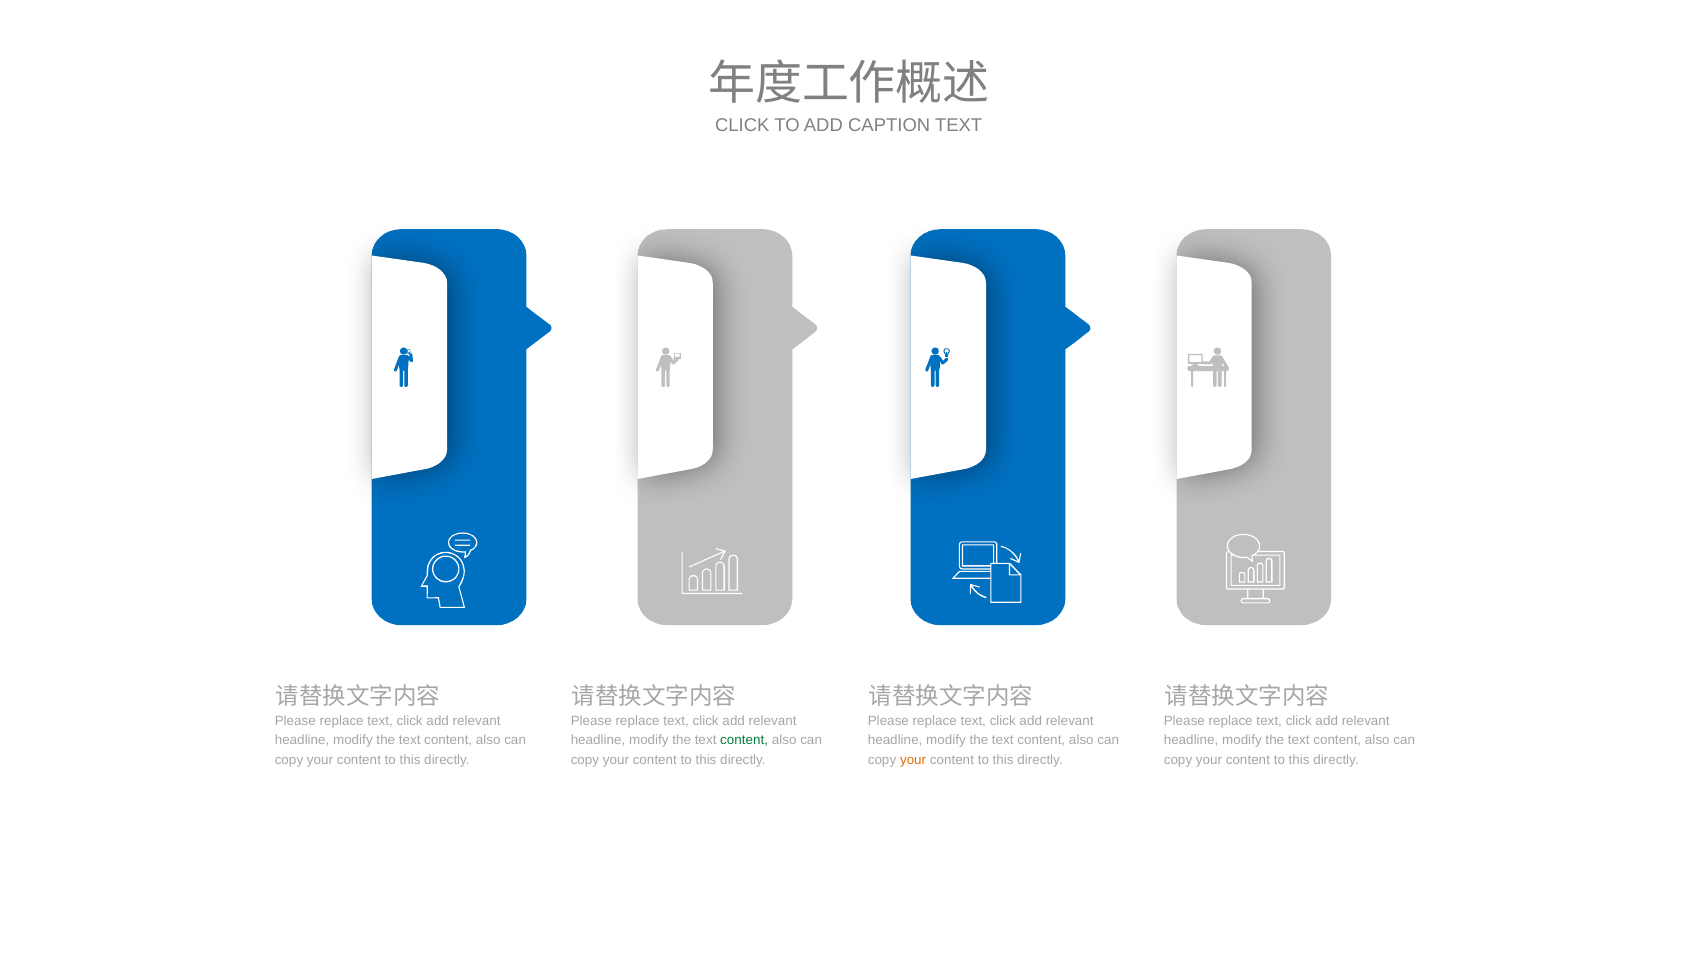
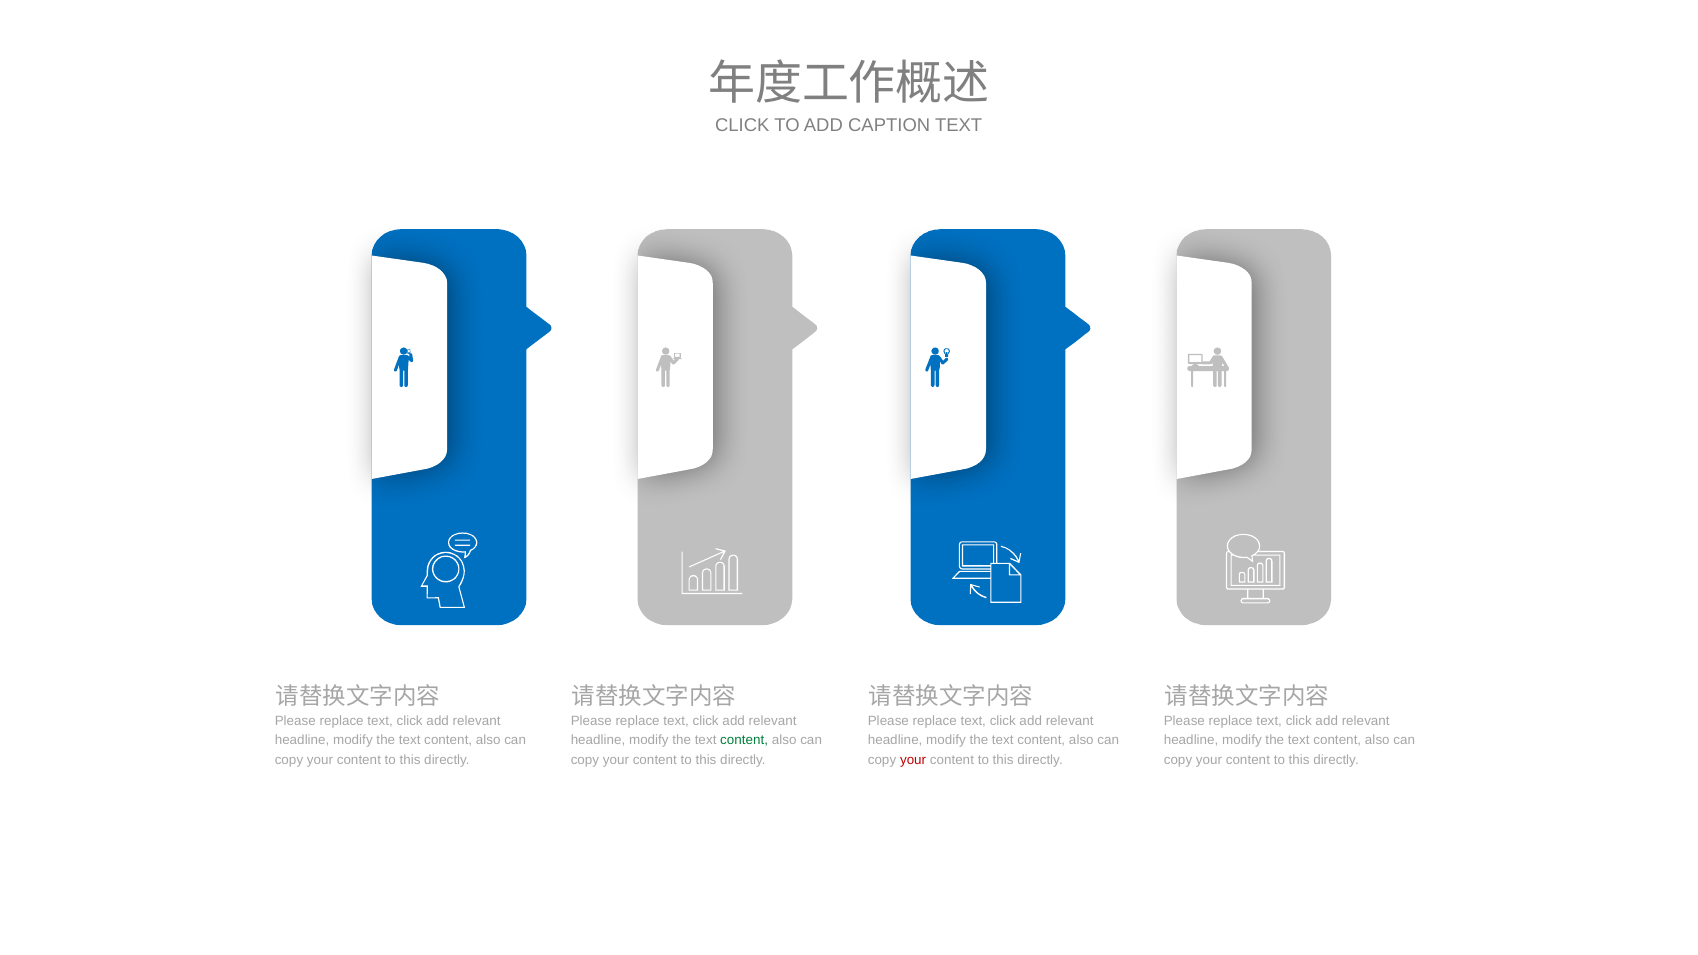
your colour: orange -> red (913, 760)
